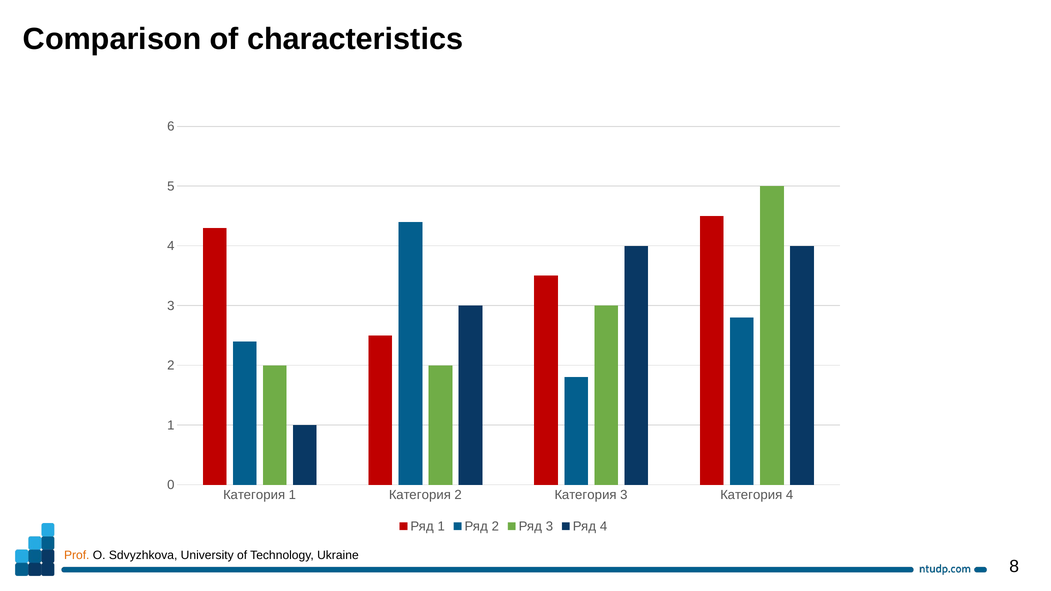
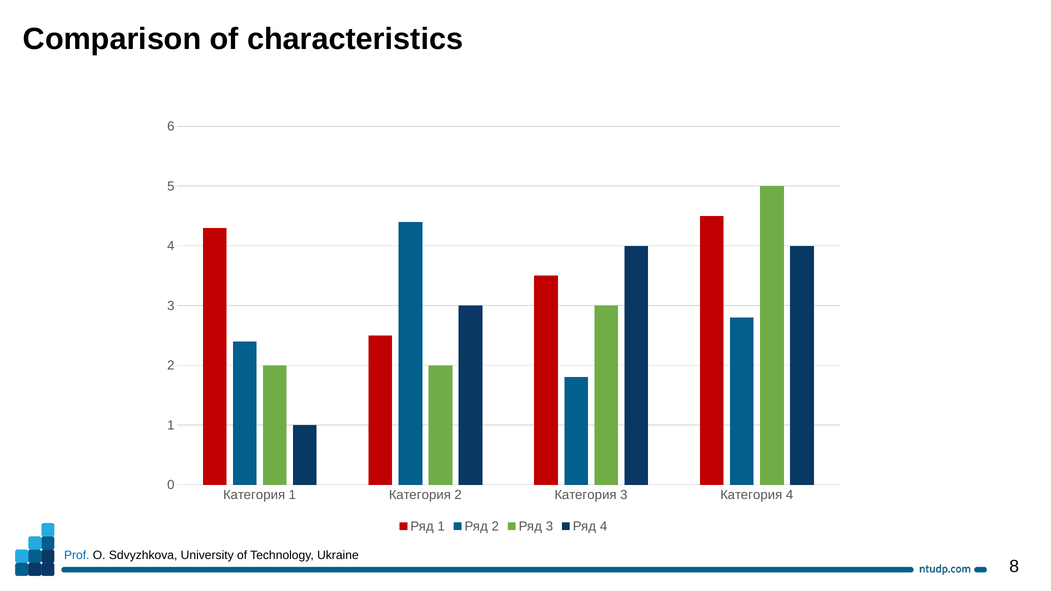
Prof colour: orange -> blue (77, 556)
